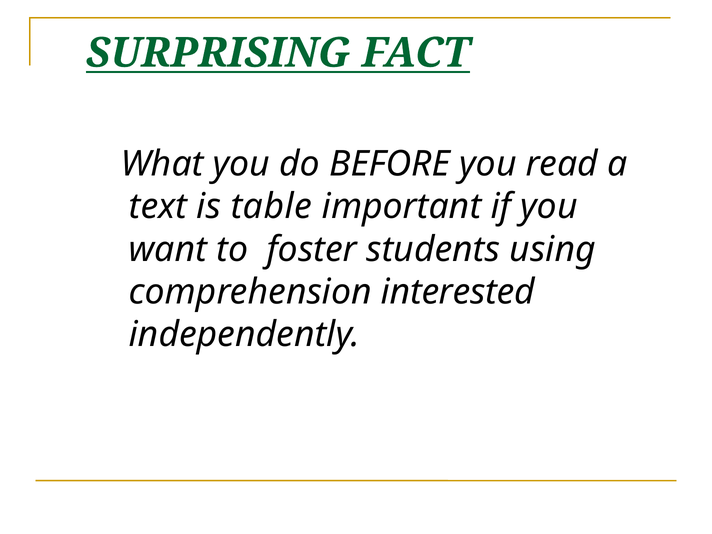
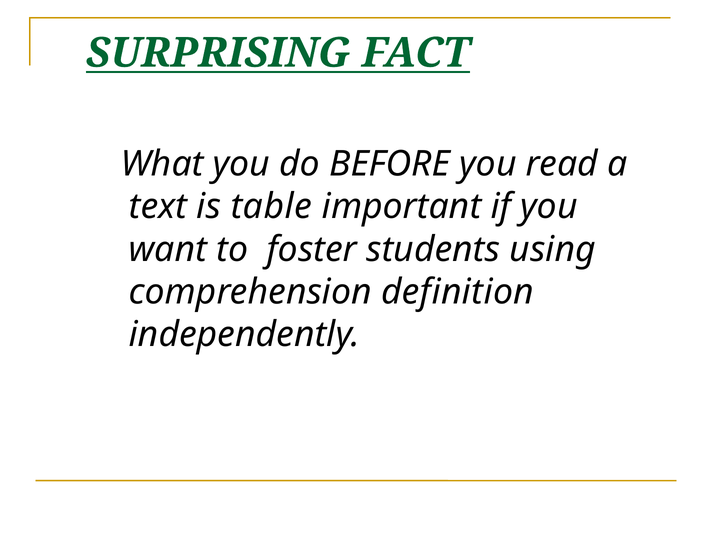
interested: interested -> definition (457, 292)
